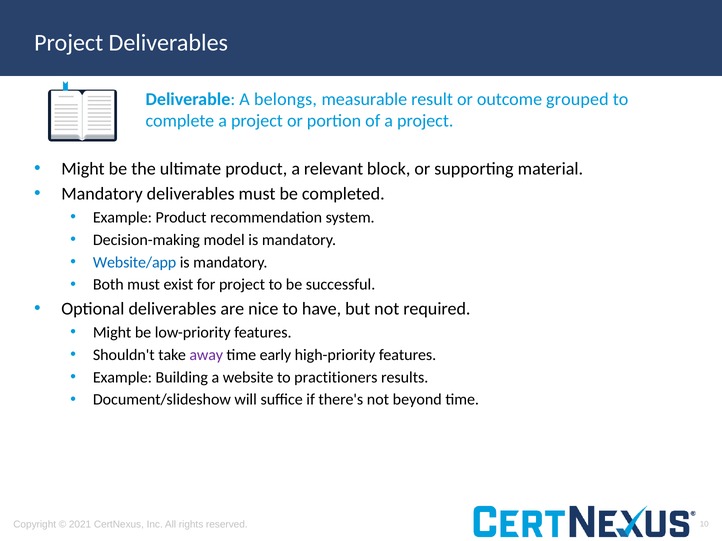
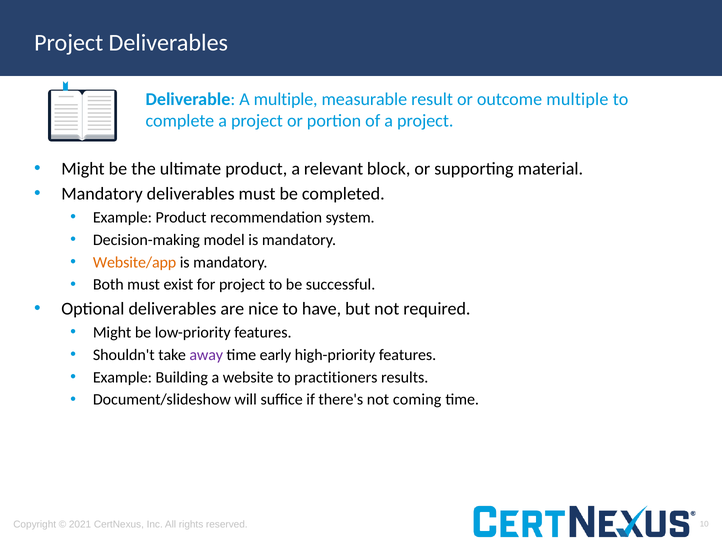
A belongs: belongs -> multiple (286, 99)
outcome grouped: grouped -> multiple (577, 99)
Website/app colour: blue -> orange (135, 262)
beyond: beyond -> coming (417, 400)
